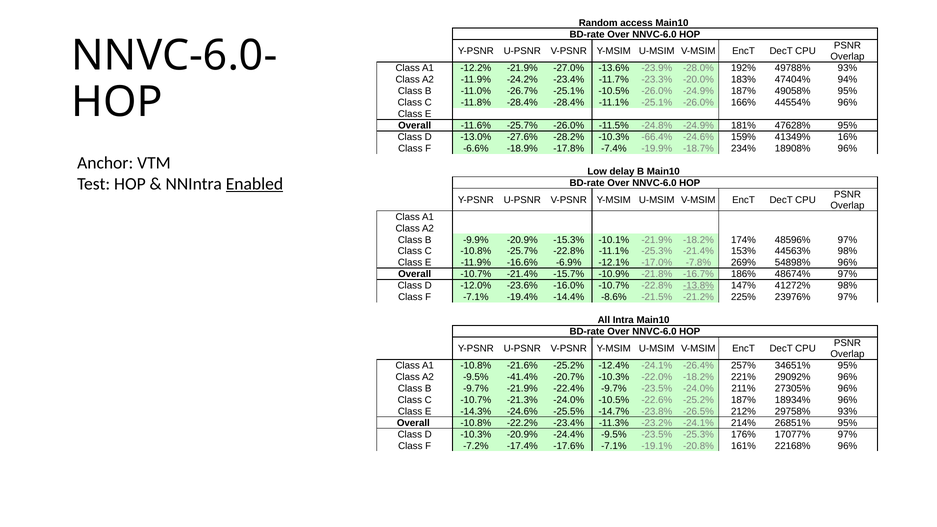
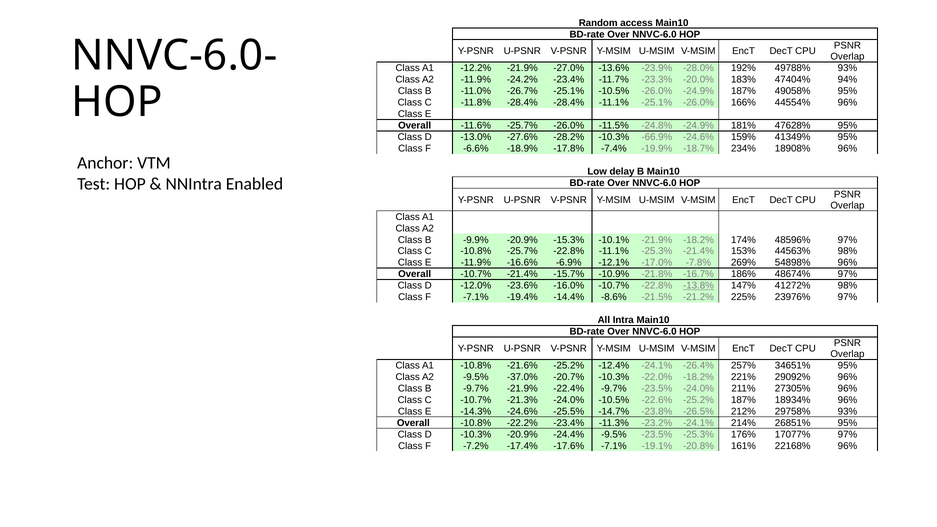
-66.4%: -66.4% -> -66.9% (657, 137)
41349% 16%: 16% -> 95% (847, 137)
Enabled underline: present -> none (254, 184)
-41.4%: -41.4% -> -37.0% (522, 377)
